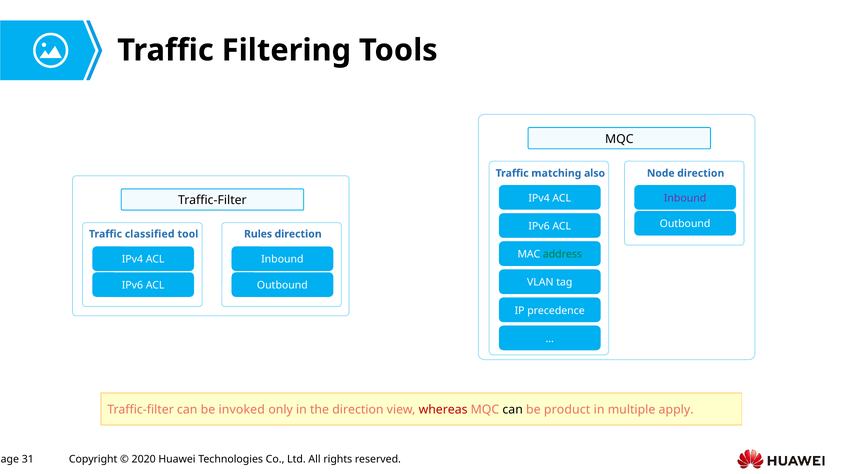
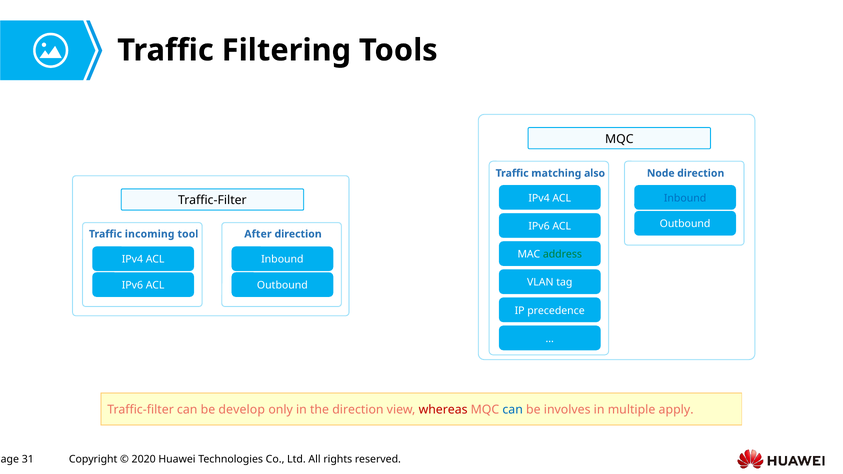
Inbound colour: purple -> blue (685, 198)
classified: classified -> incoming (150, 234)
Rules: Rules -> After (258, 234)
invoked: invoked -> develop (242, 410)
can colour: black -> blue (513, 410)
product: product -> involves (567, 410)
